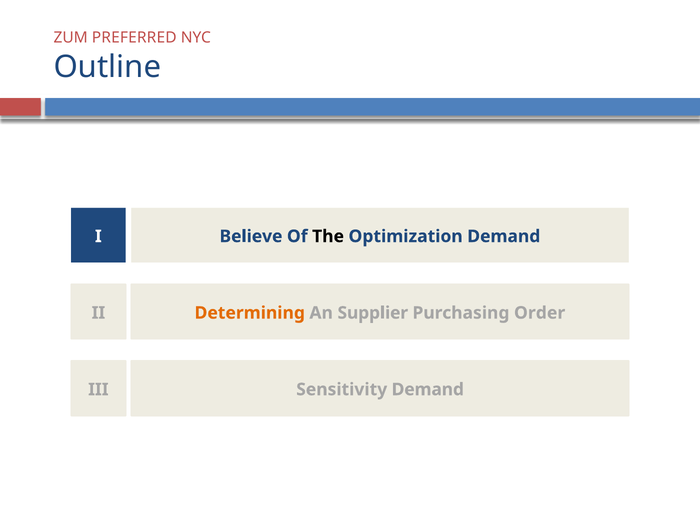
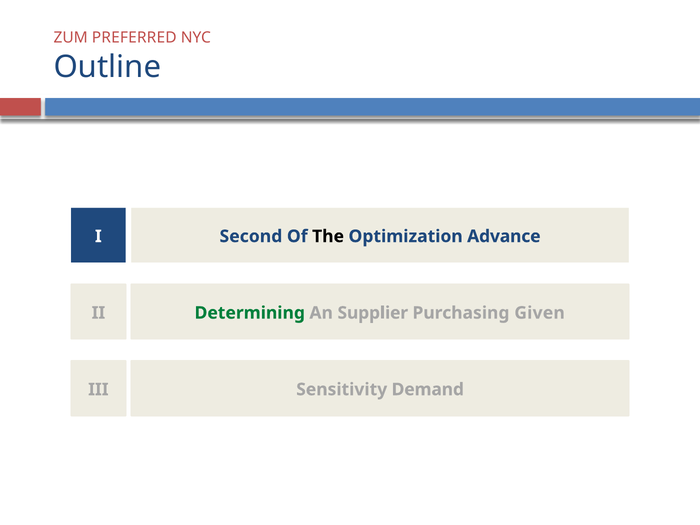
Believe: Believe -> Second (251, 236)
Optimization Demand: Demand -> Advance (504, 236)
Determining colour: orange -> green (250, 313)
Order: Order -> Given (540, 313)
